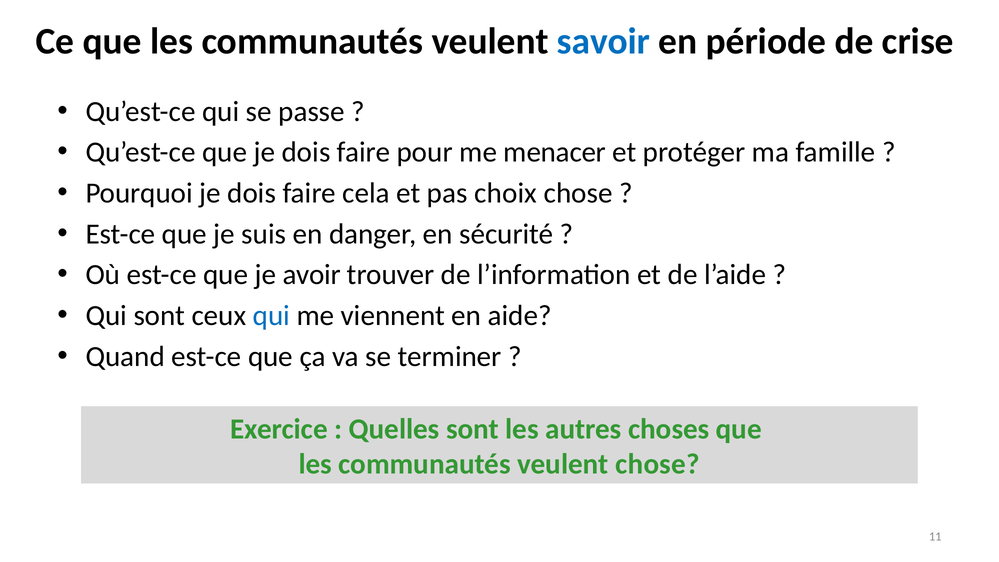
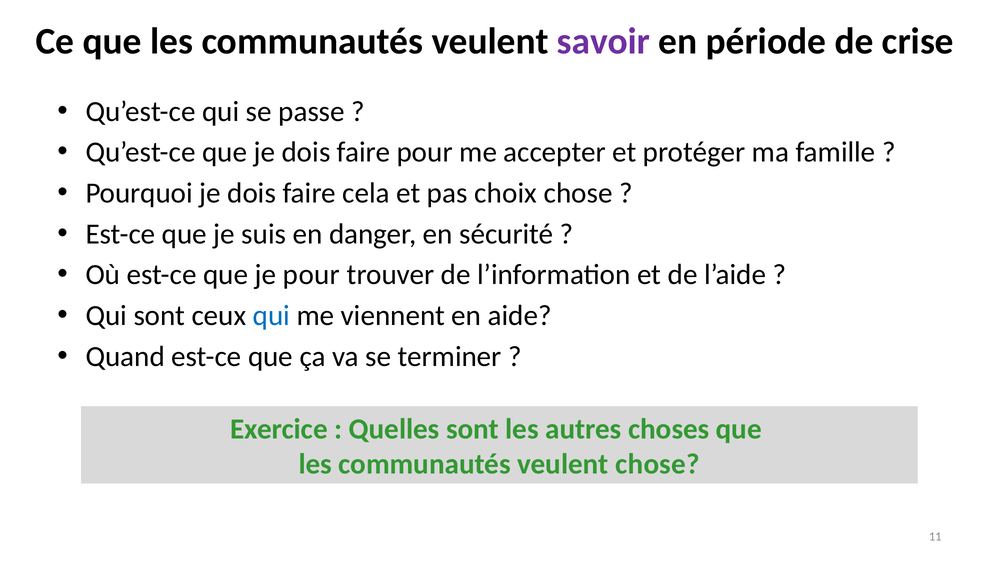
savoir colour: blue -> purple (603, 41)
menacer: menacer -> accepter (555, 152)
je avoir: avoir -> pour (311, 275)
